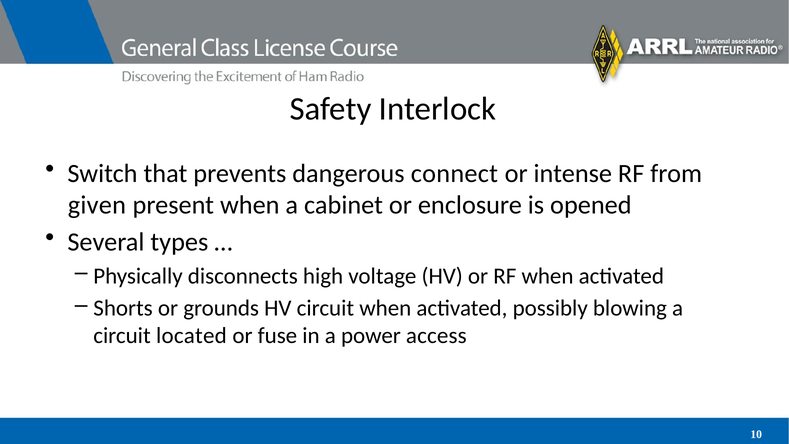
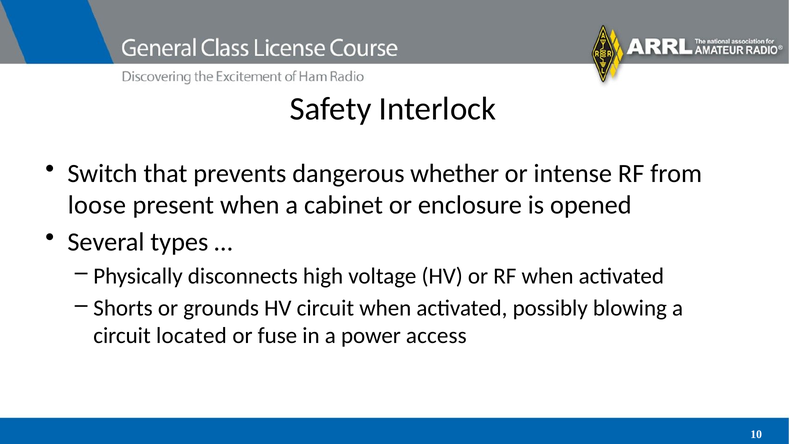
connect: connect -> whether (455, 173)
given: given -> loose (97, 205)
